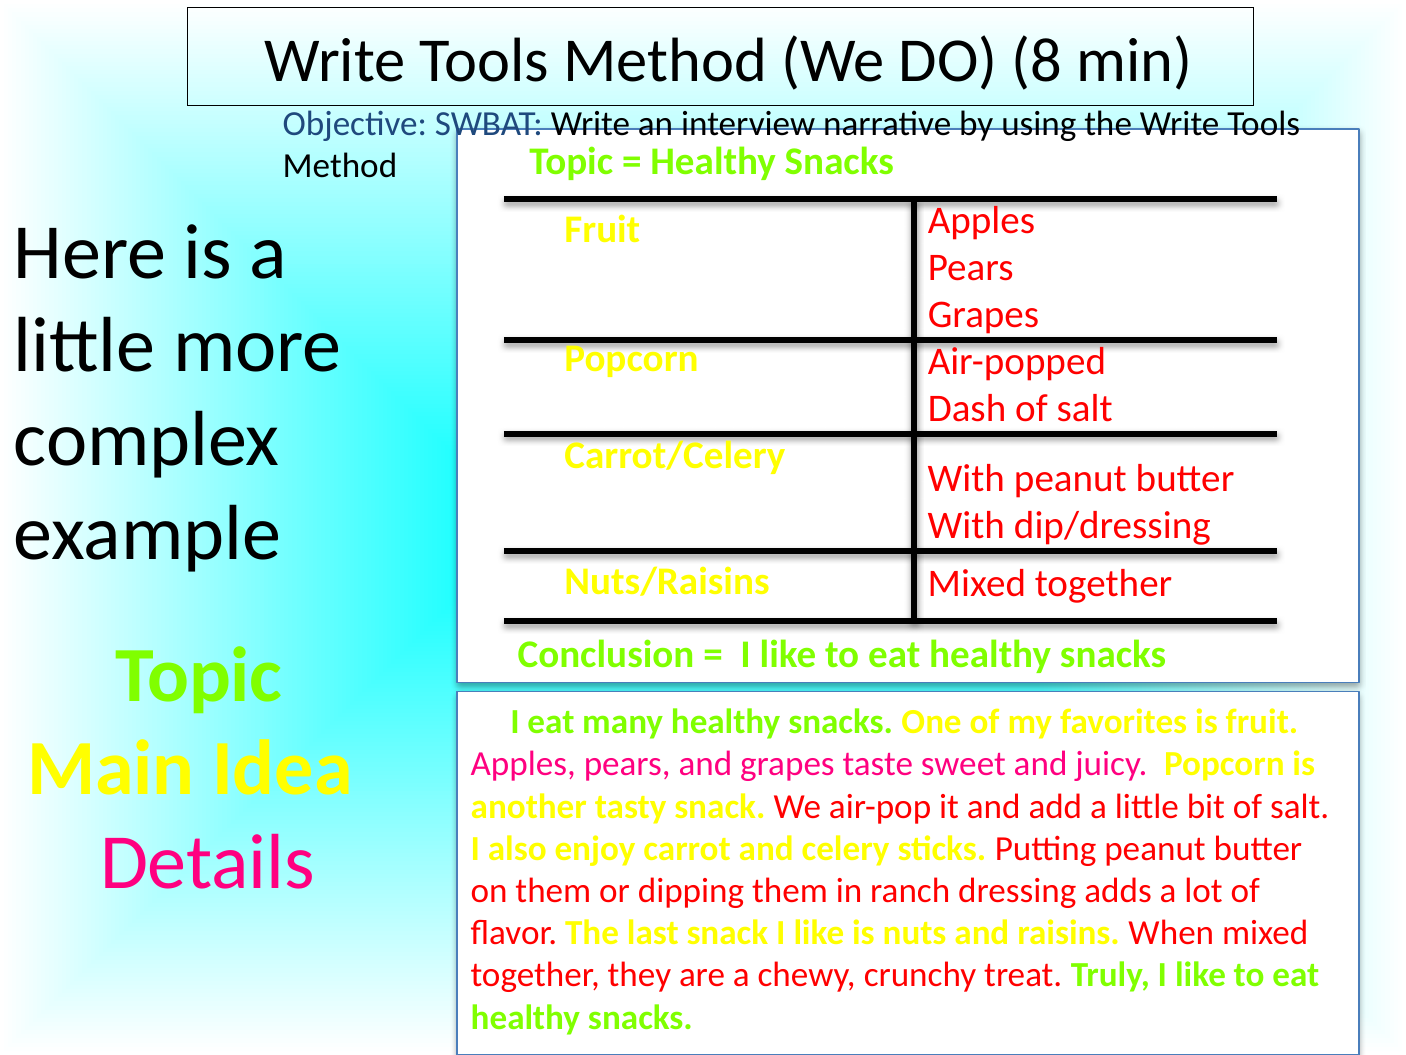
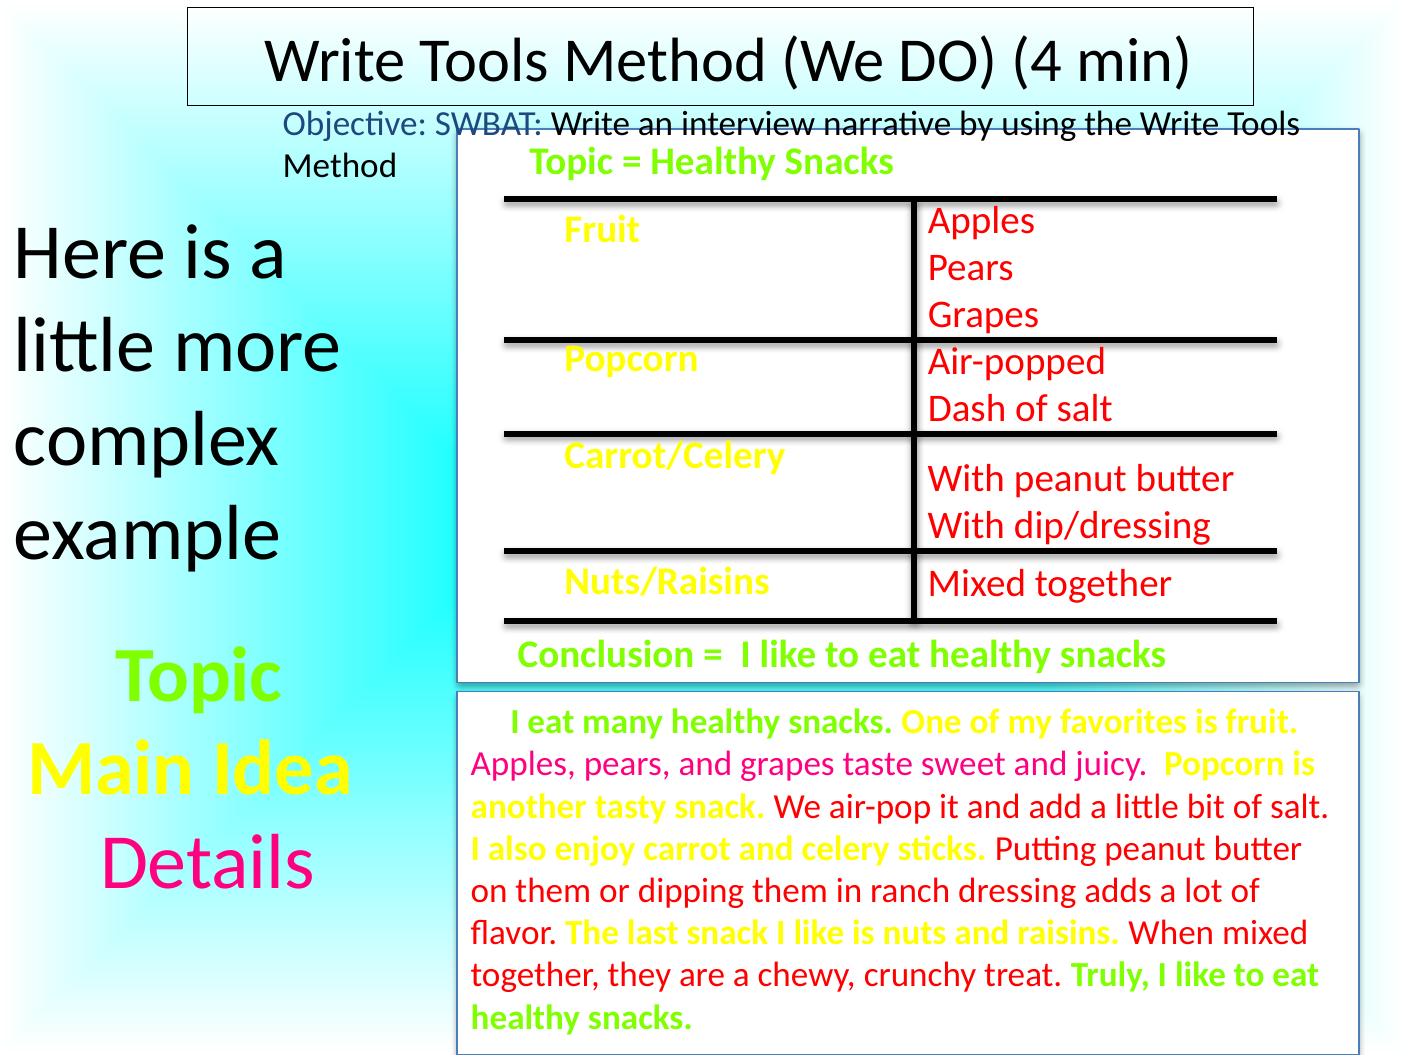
8: 8 -> 4 (1037, 61)
